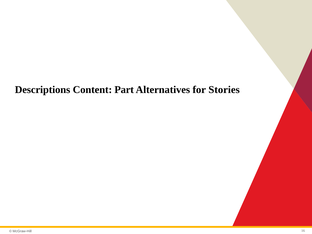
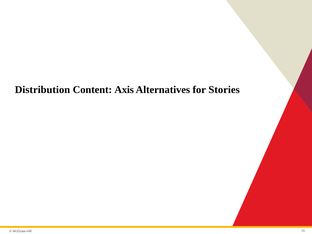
Descriptions: Descriptions -> Distribution (42, 90)
Part: Part -> Axis (124, 90)
